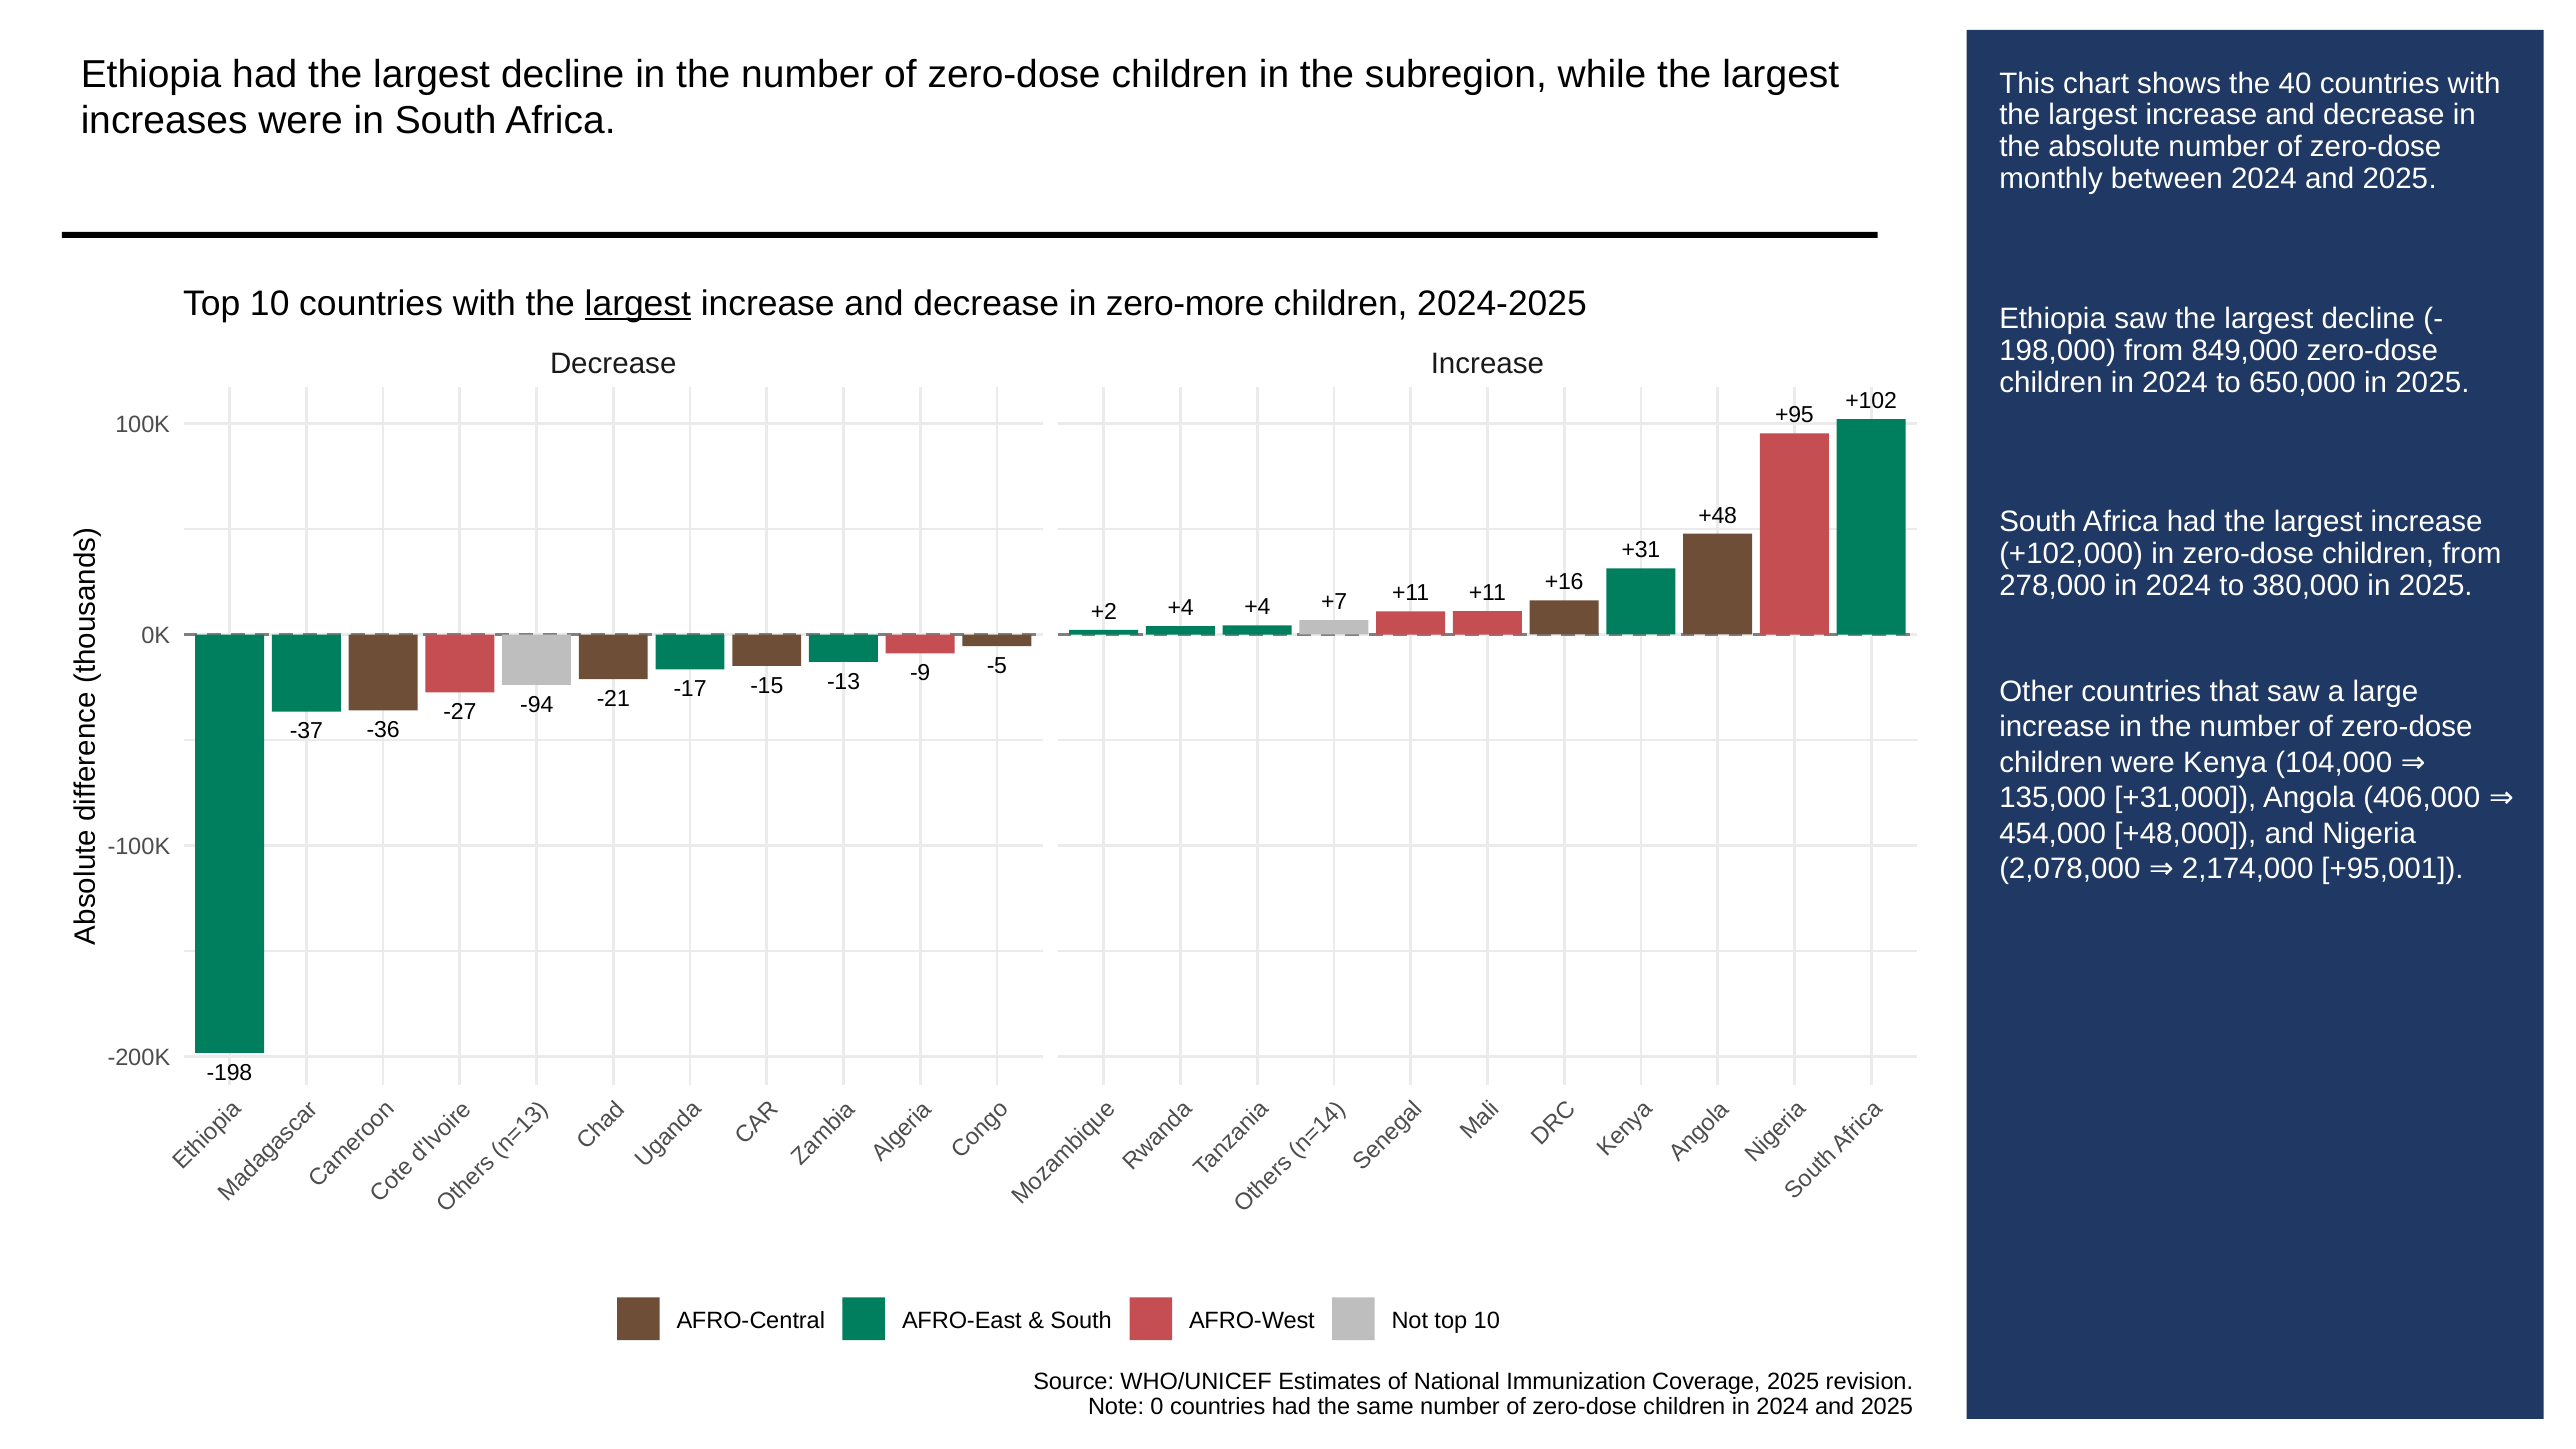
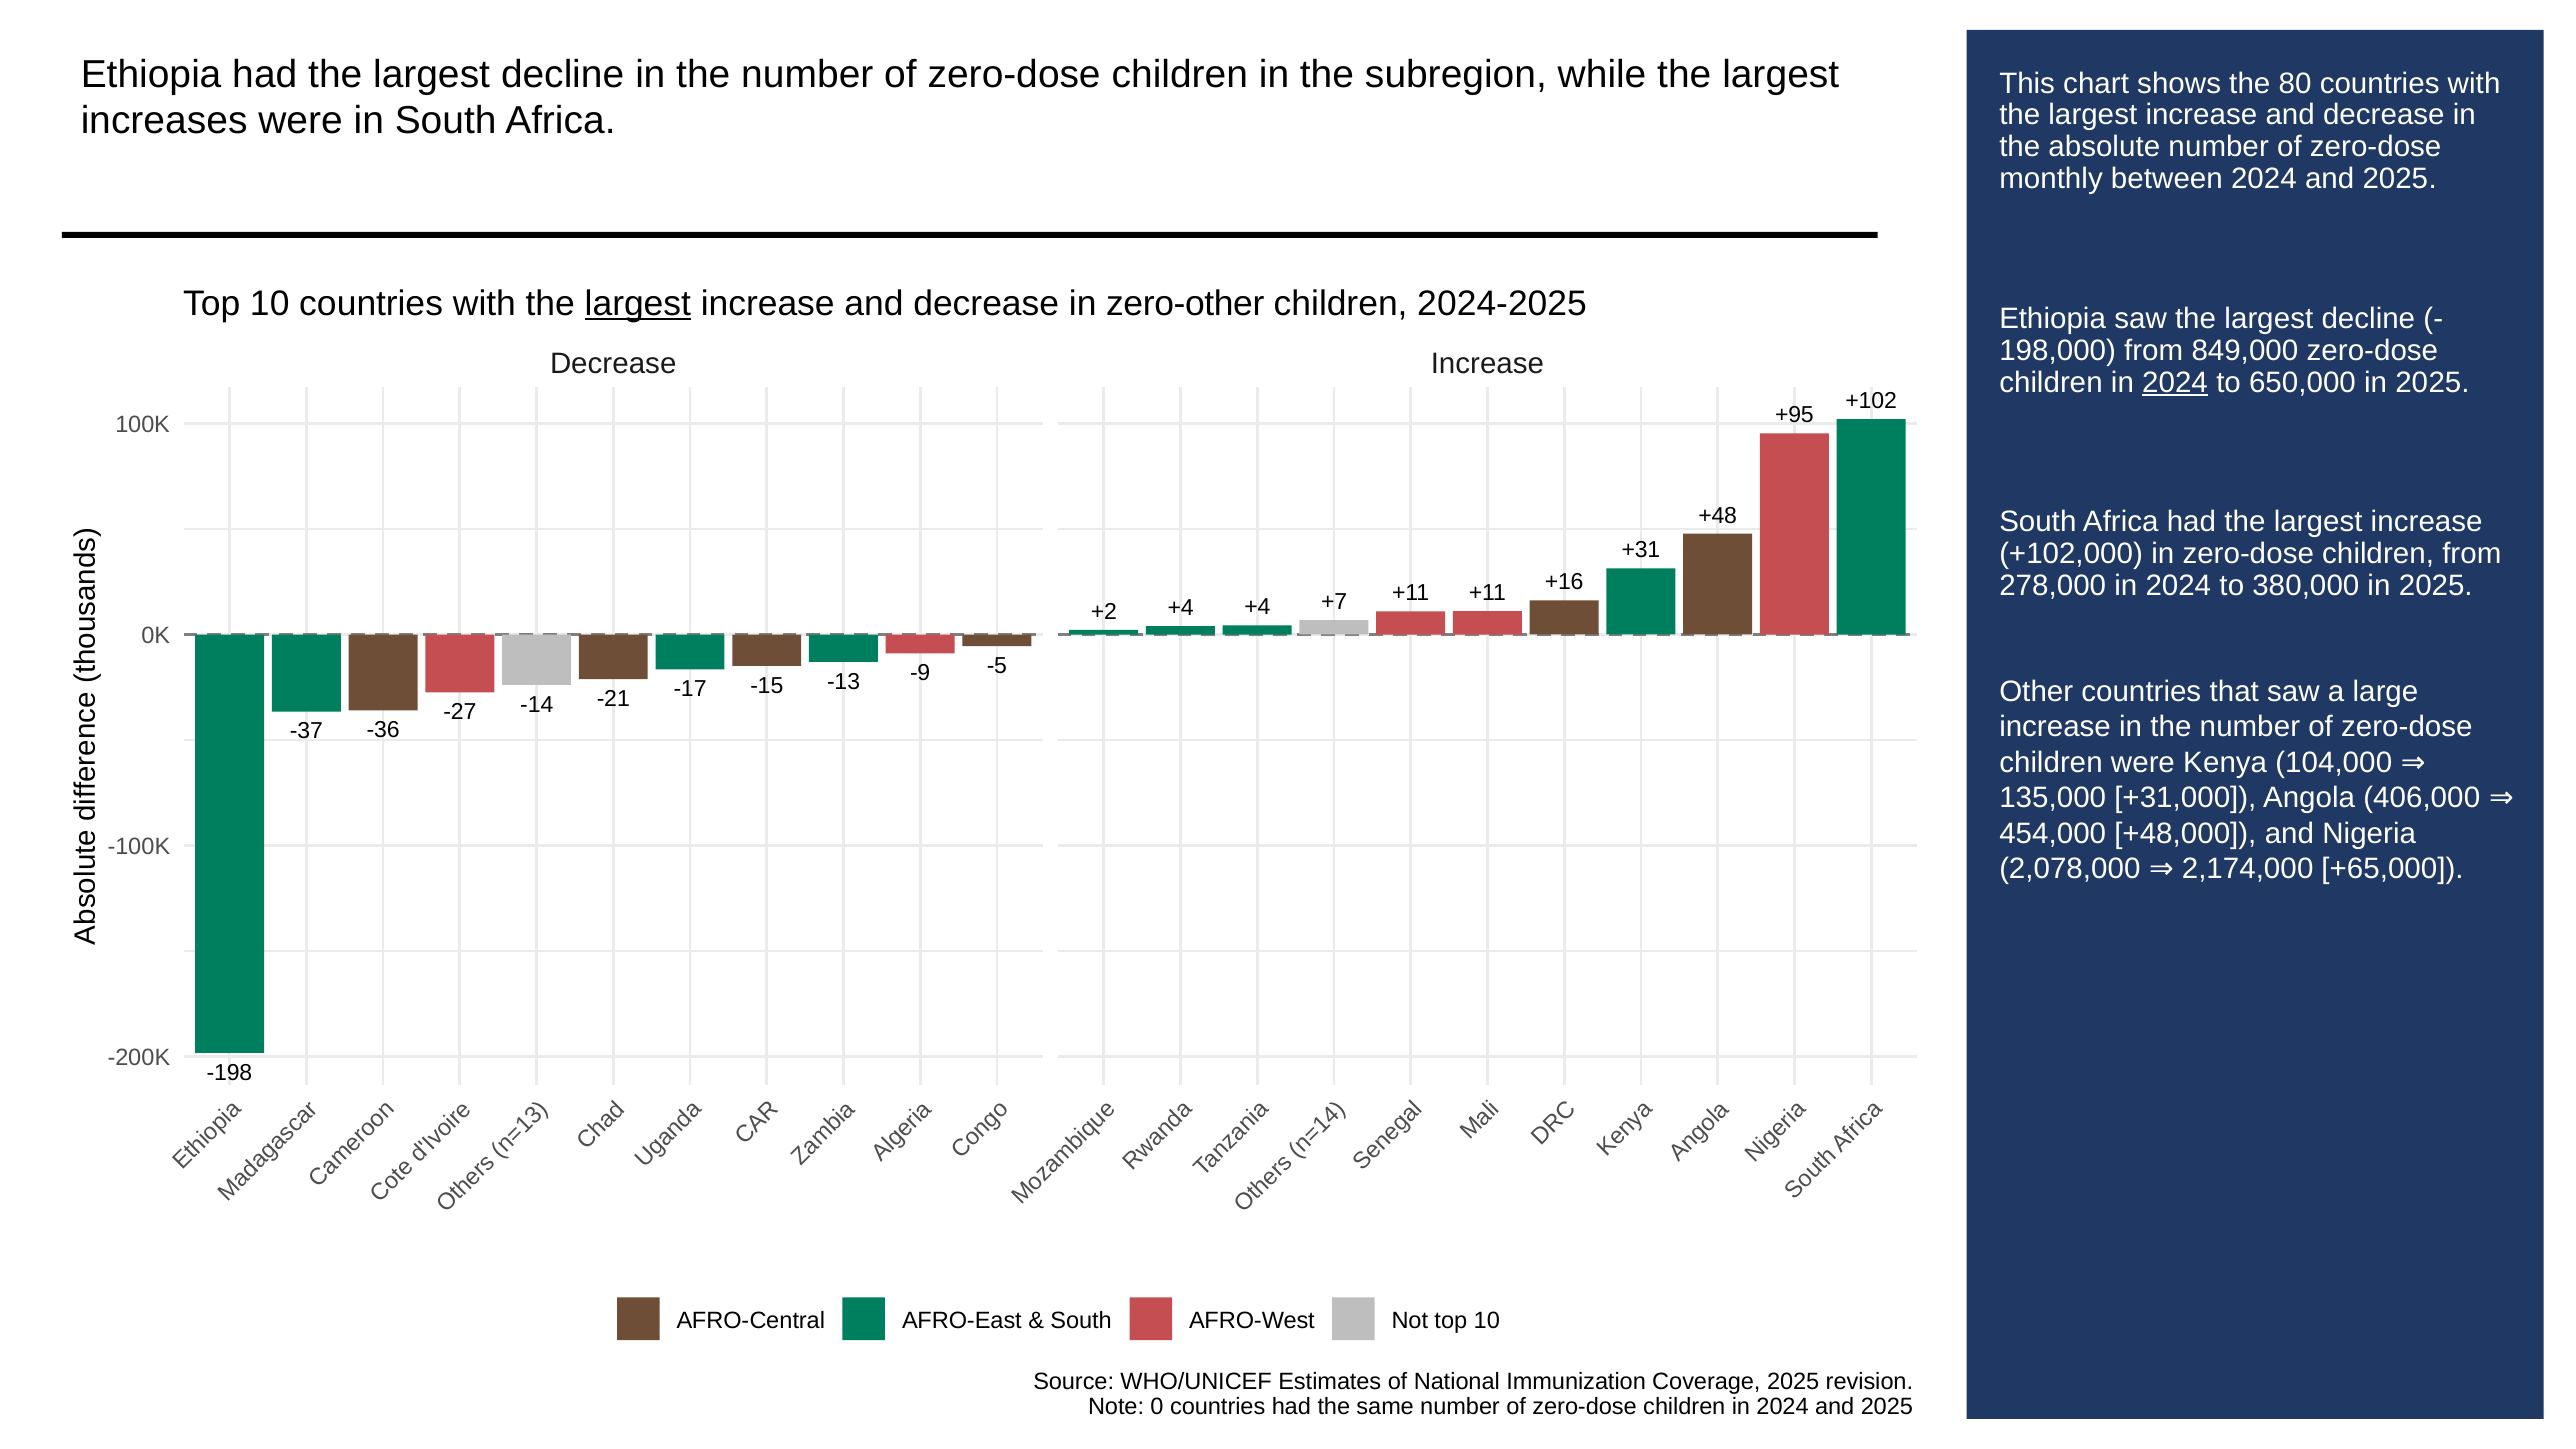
40: 40 -> 80 (2295, 83)
zero-more: zero-more -> zero-other (1185, 304)
2024 underline: none -> present (2175, 382)
-94: -94 -> -14 (537, 704)
+95,001: +95,001 -> +65,000 (2393, 869)
